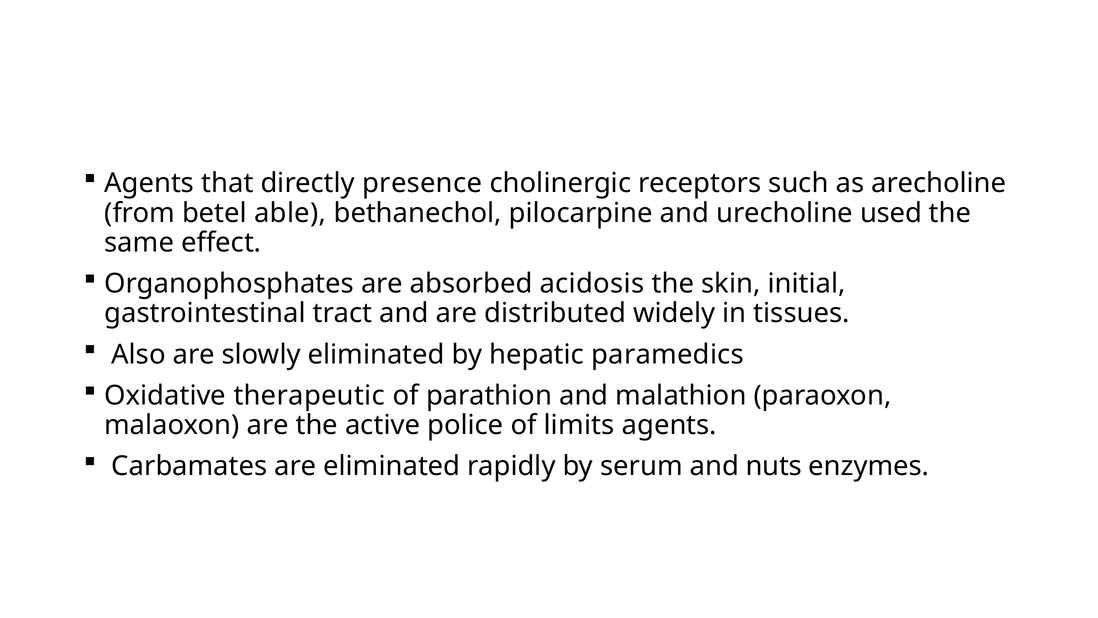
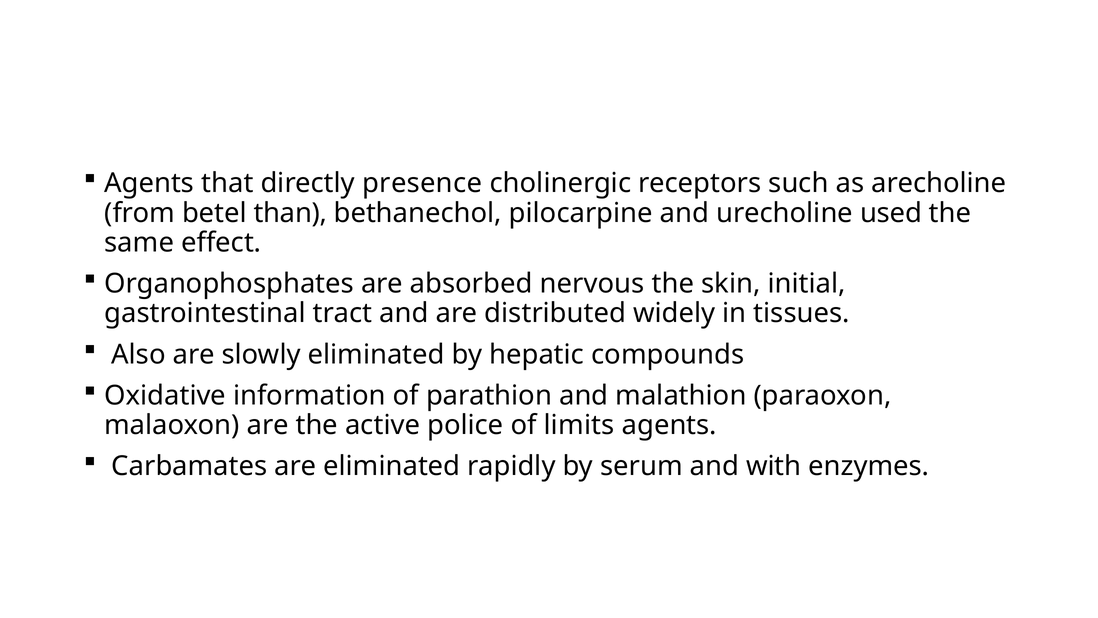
able: able -> than (290, 213)
acidosis: acidosis -> nervous (592, 284)
paramedics: paramedics -> compounds (668, 354)
therapeutic: therapeutic -> information (309, 395)
nuts: nuts -> with (774, 466)
